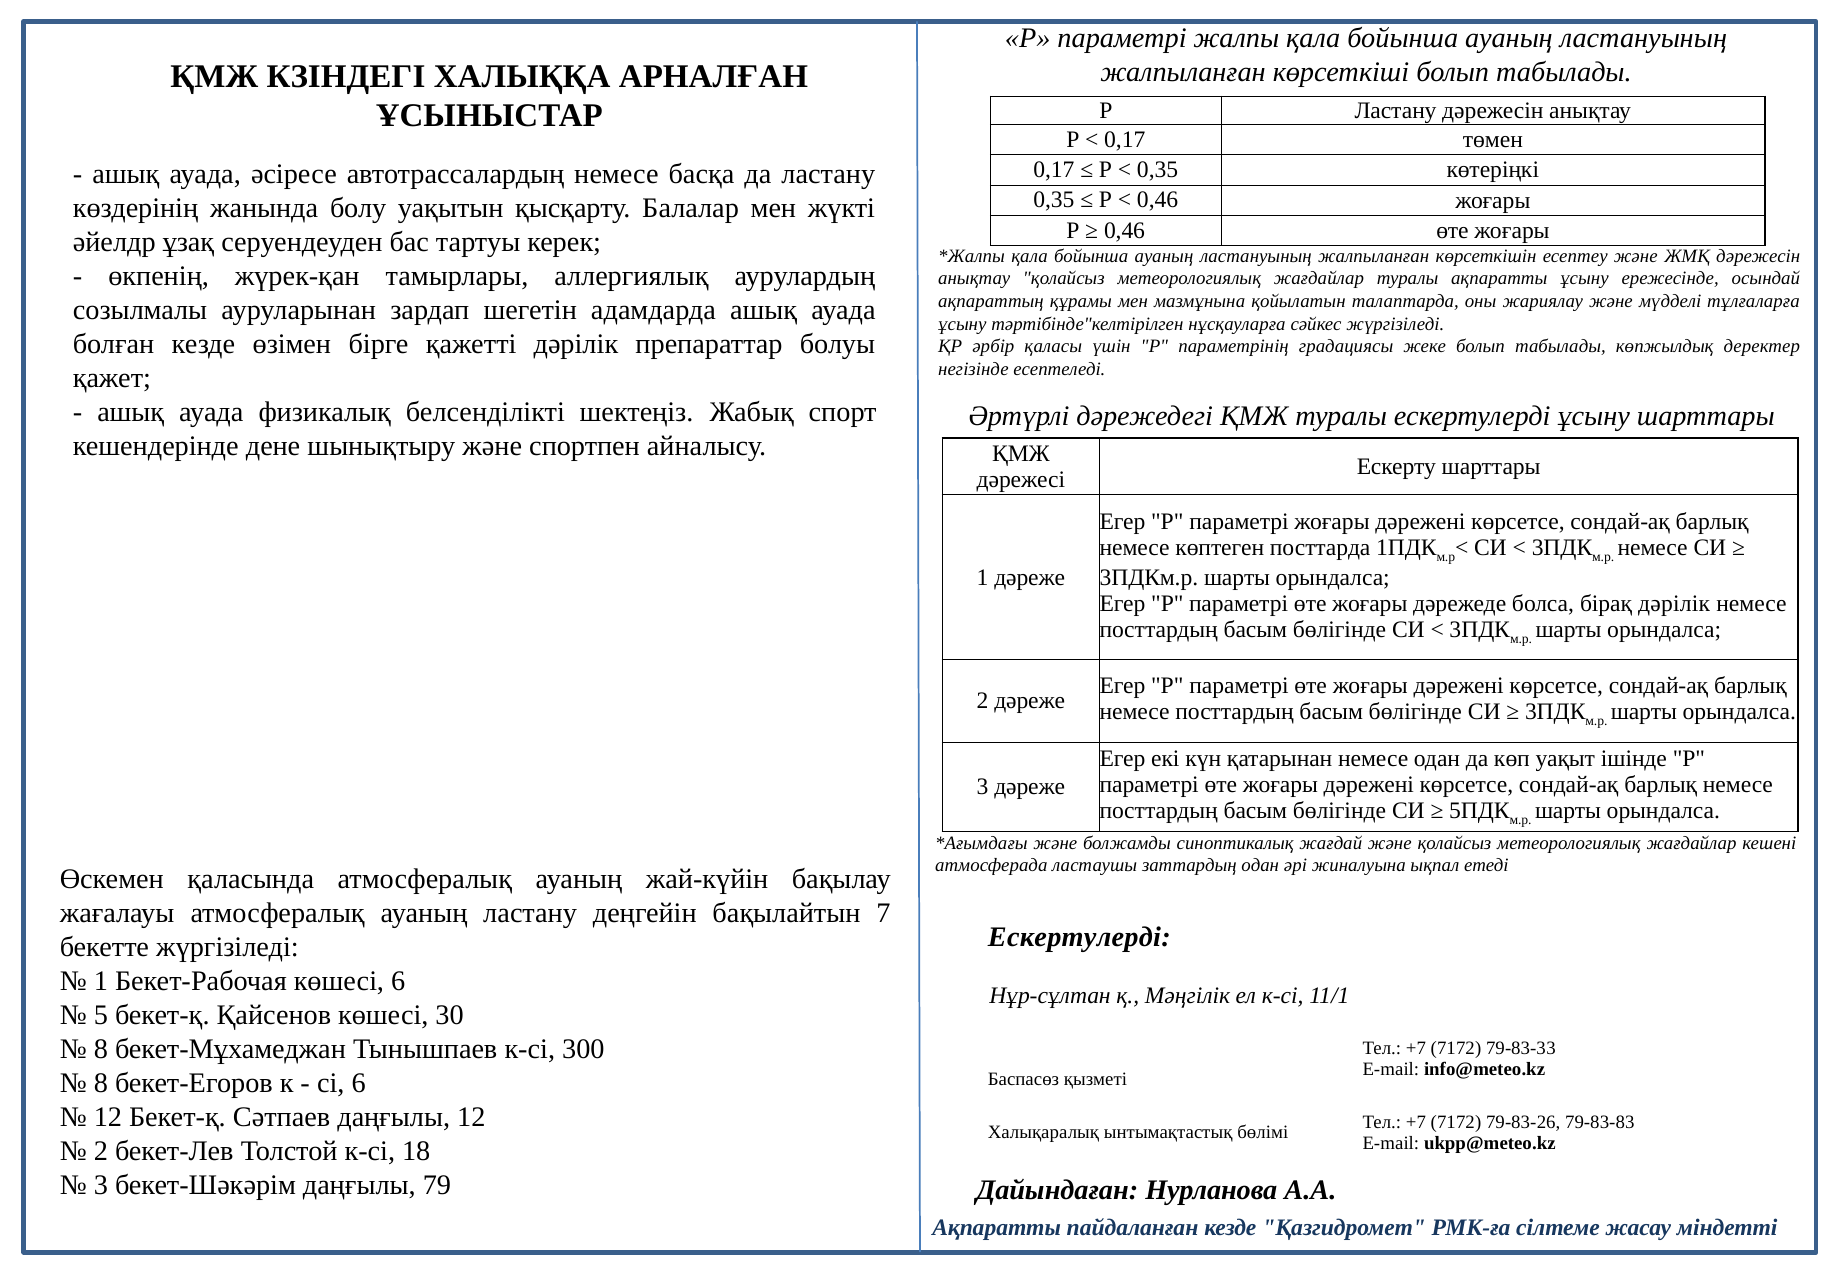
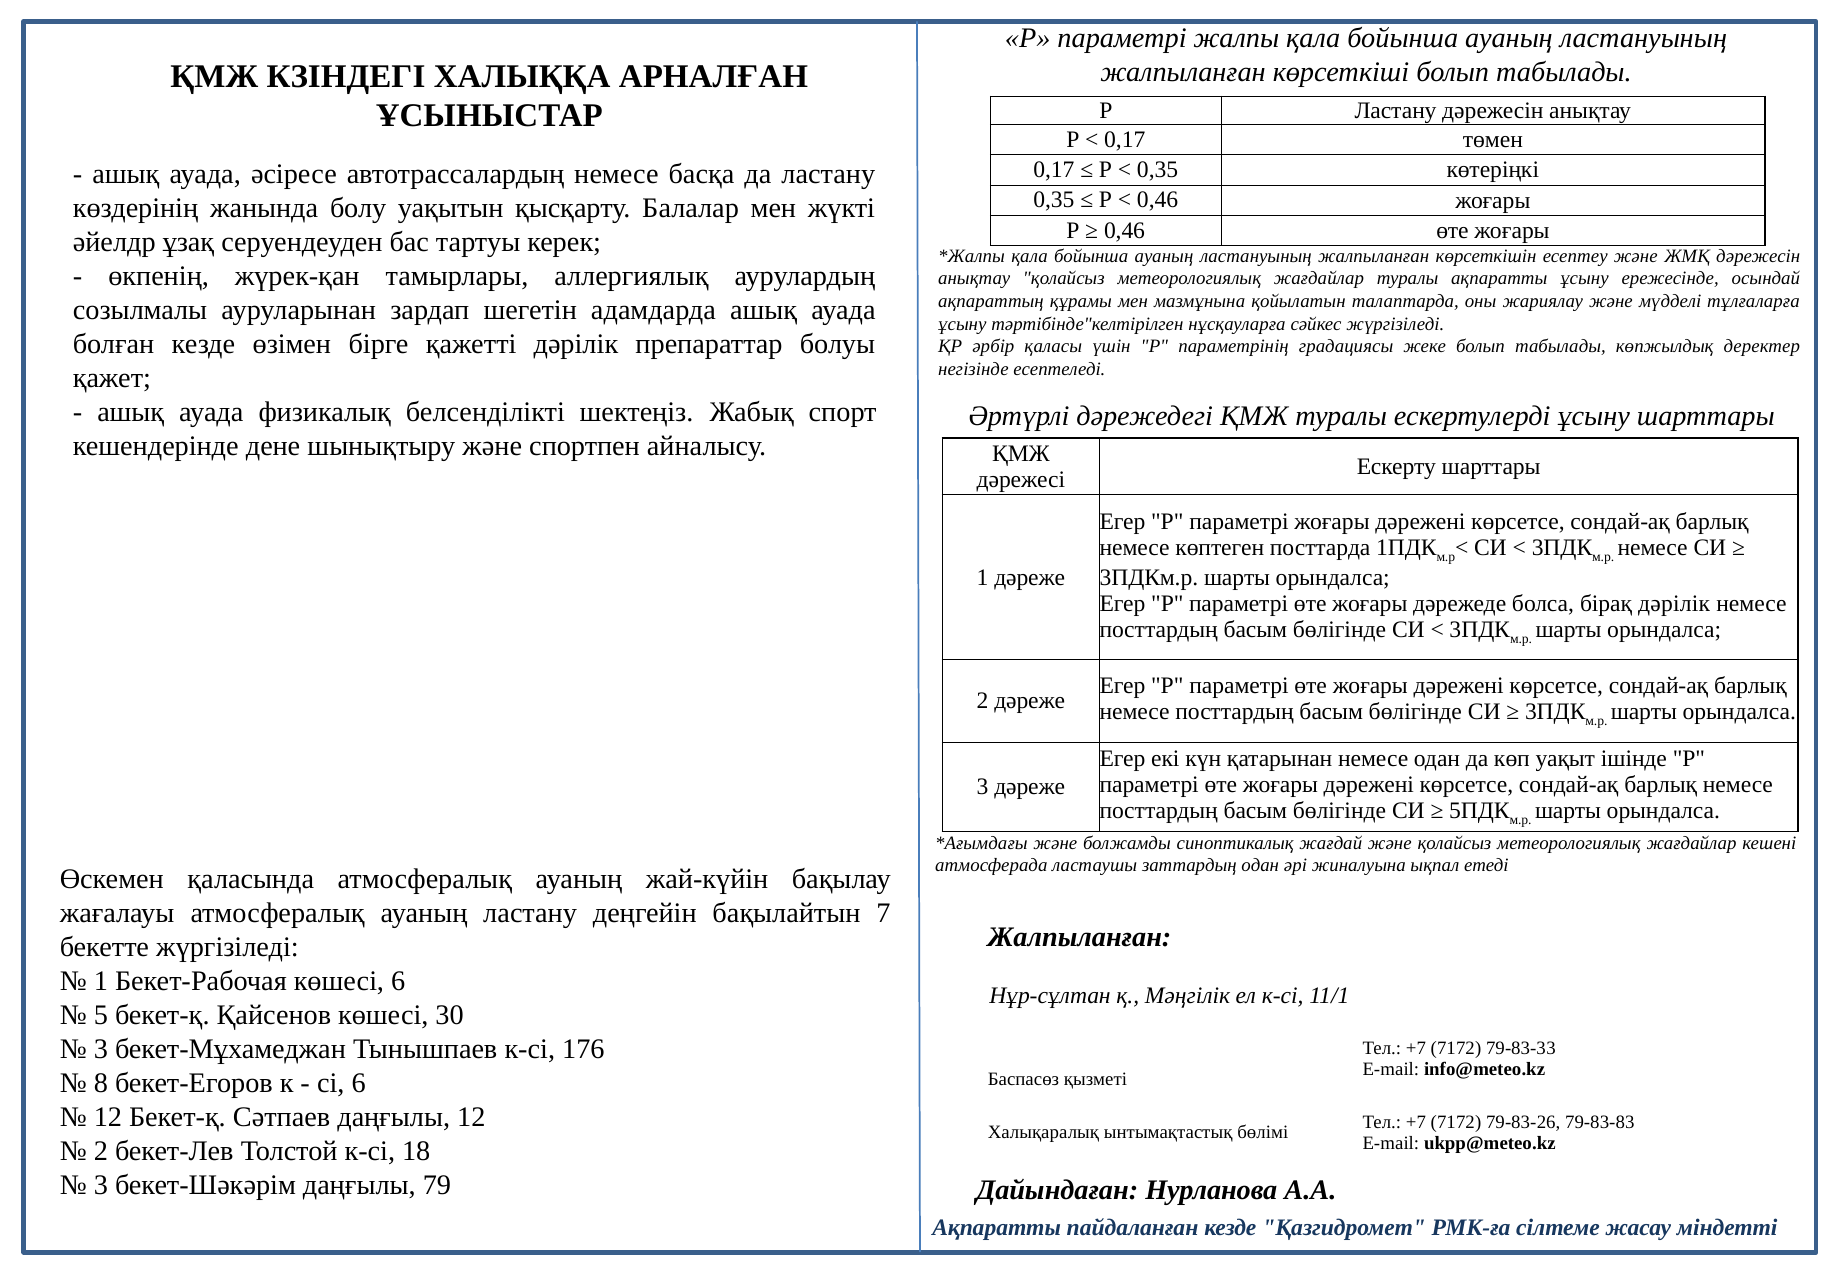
Ескертулерді: Ескертулерді -> Жалпыланған (1079, 937)
8: 8 -> 3 (101, 1049)
300: 300 -> 176 (583, 1049)
